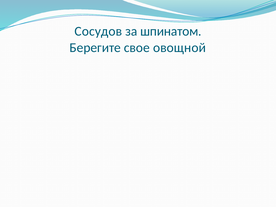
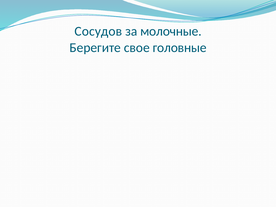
шпинатом: шпинатом -> молочные (171, 31)
овощной: овощной -> головные (180, 48)
